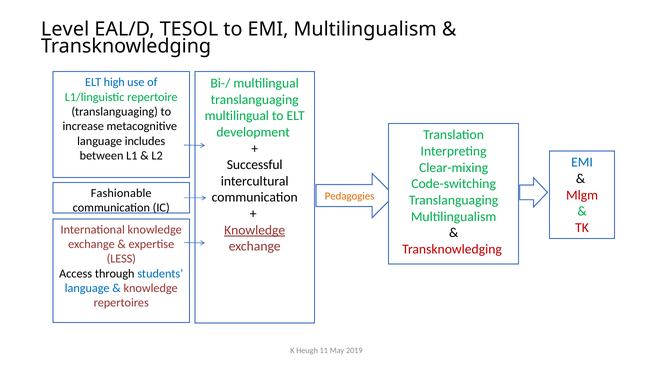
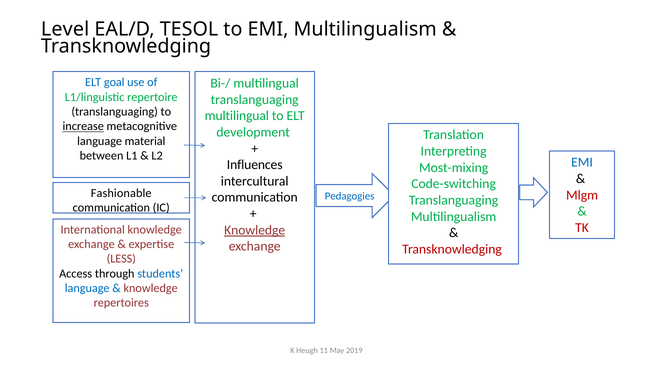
high: high -> goal (114, 82)
increase underline: none -> present (83, 126)
includes: includes -> material (145, 141)
Successful: Successful -> Influences (255, 165)
Clear-mixing: Clear-mixing -> Most-mixing (454, 168)
Pedagogies colour: orange -> blue (350, 196)
